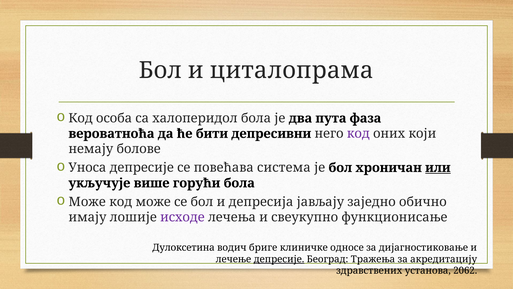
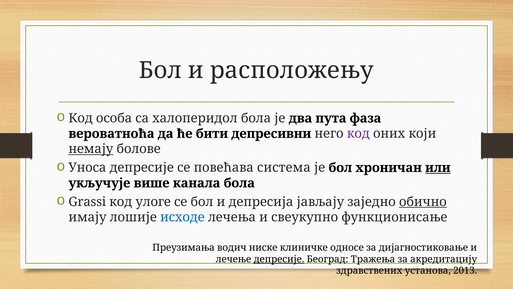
циталопрама: циталопрама -> расположењу (292, 70)
немају underline: none -> present (91, 149)
горући: горући -> канала (197, 183)
Може: Може -> Grassi (87, 201)
код може: може -> улоге (153, 201)
обично underline: none -> present (423, 201)
исходе colour: purple -> blue (182, 217)
Дулоксетина: Дулоксетина -> Преузимања (184, 247)
бриге: бриге -> ниске (263, 247)
2062: 2062 -> 2013 (465, 270)
